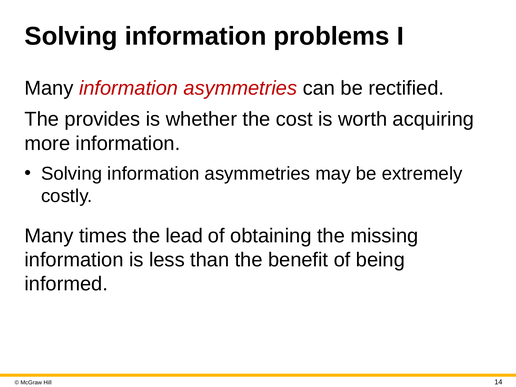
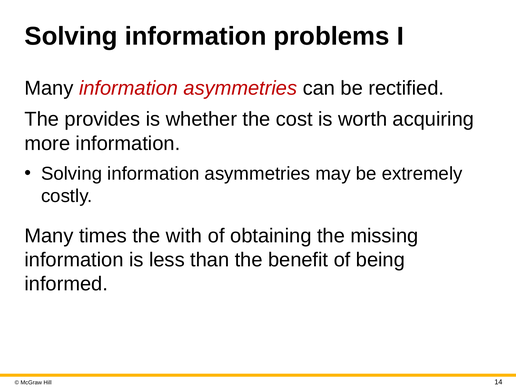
lead: lead -> with (184, 236)
